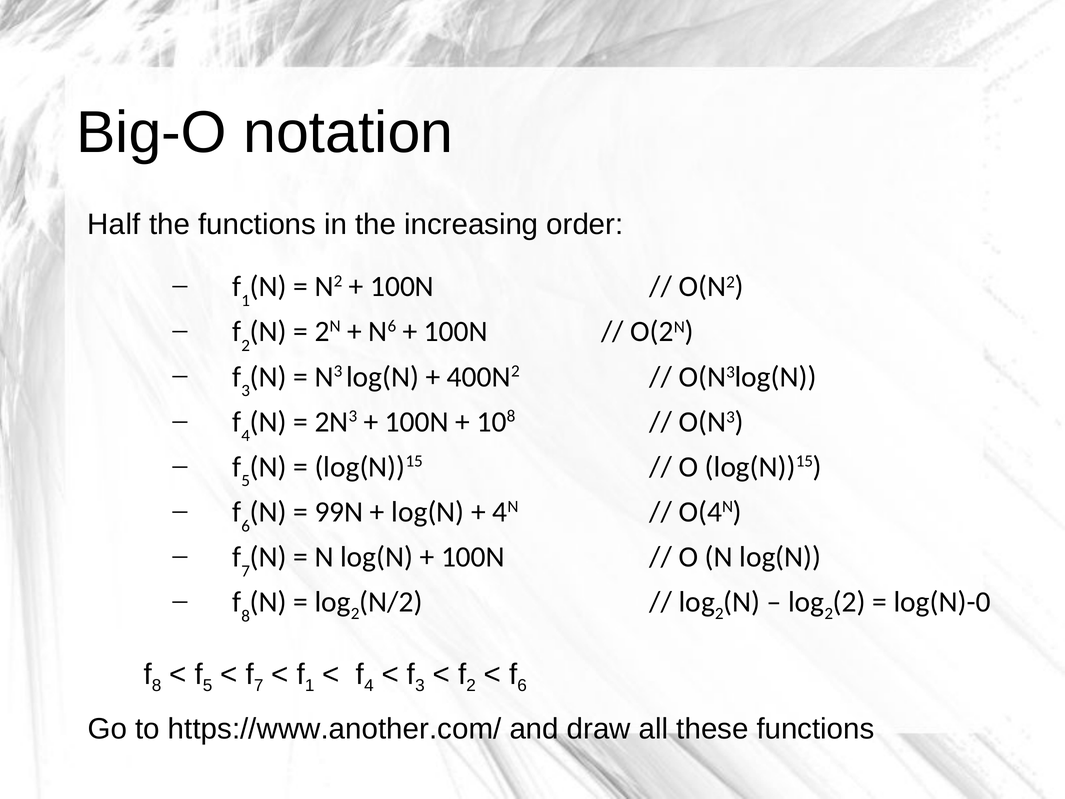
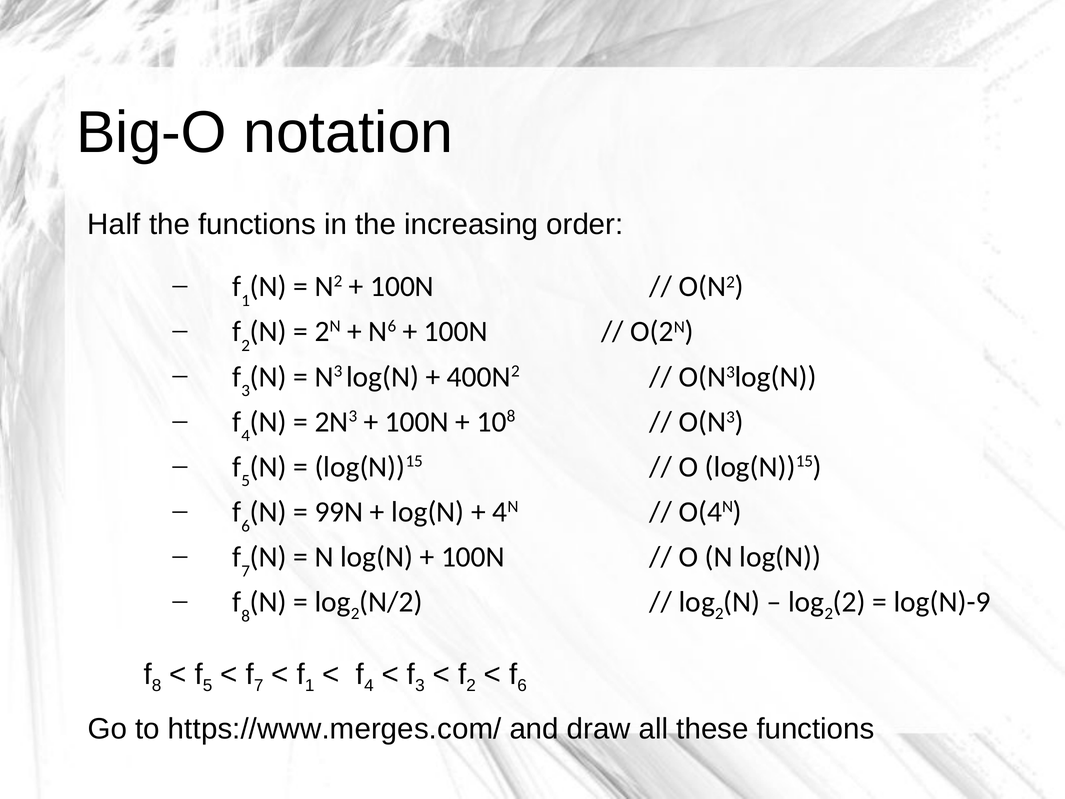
log(N)-0: log(N)-0 -> log(N)-9 (942, 602)
https://www.another.com/: https://www.another.com/ -> https://www.merges.com/ (335, 729)
